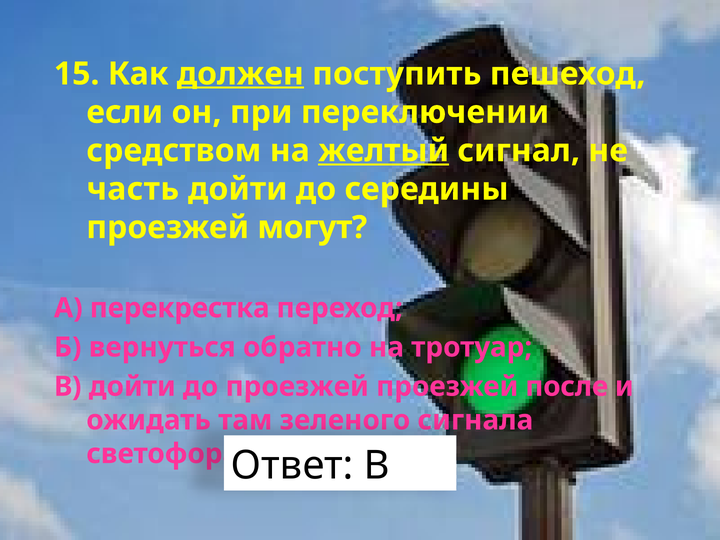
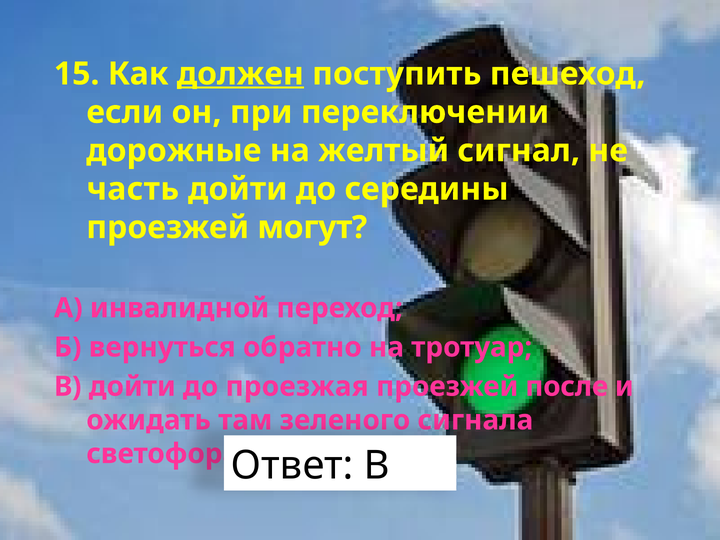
средством: средством -> дорожные (174, 151)
желтый underline: present -> none (384, 151)
перекрестка: перекрестка -> инвалидной (180, 308)
до проезжей: проезжей -> проезжая (297, 387)
